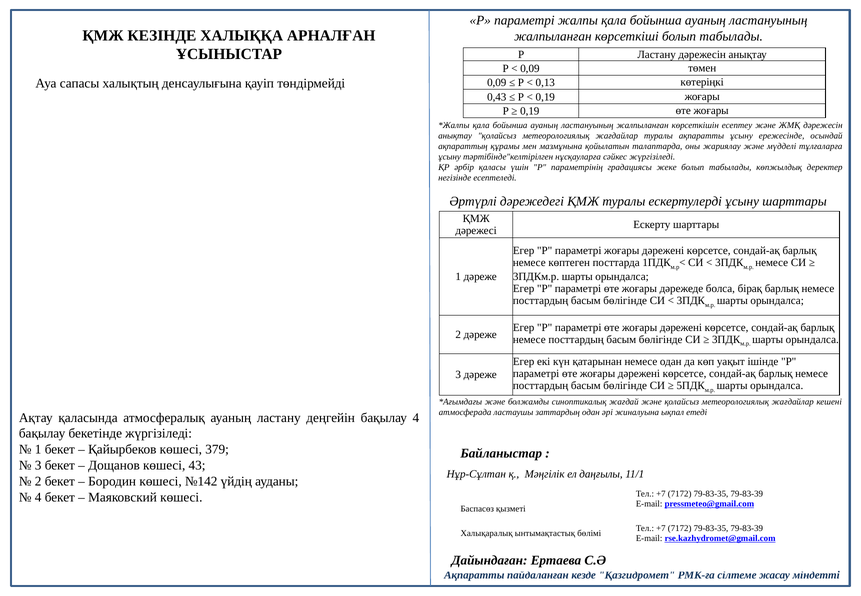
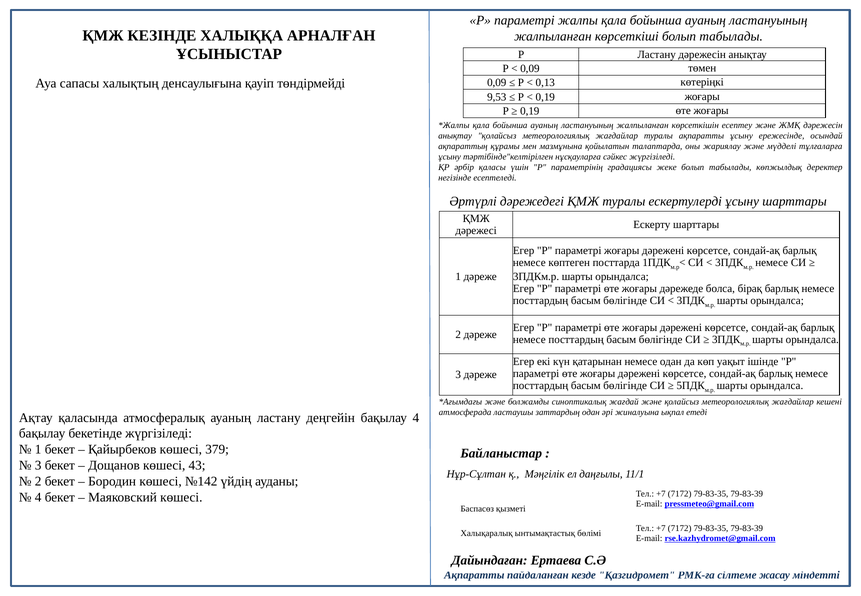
0,43: 0,43 -> 9,53 (497, 97)
